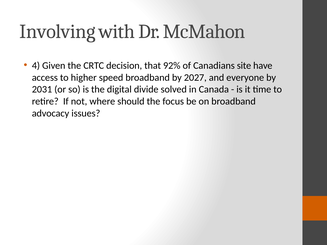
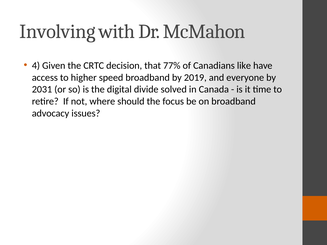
92%: 92% -> 77% (172, 66)
site: site -> like (244, 66)
2027: 2027 -> 2019 (195, 78)
